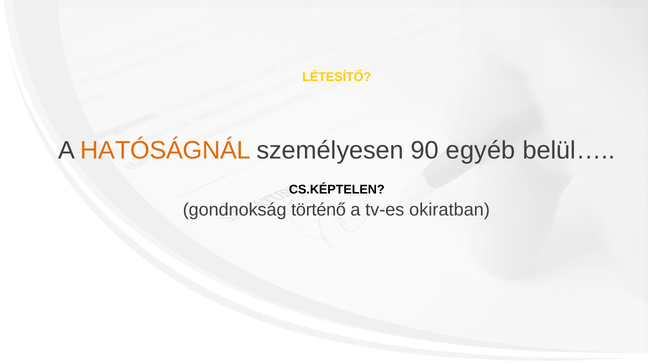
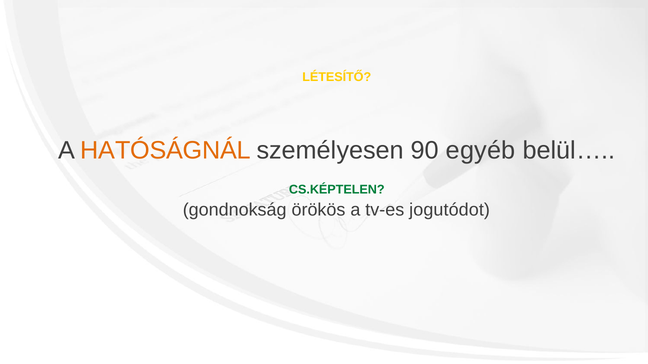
CS.KÉPTELEN colour: black -> green (337, 190)
történő: történő -> örökös (318, 210)
okiratban: okiratban -> jogutódot (450, 210)
